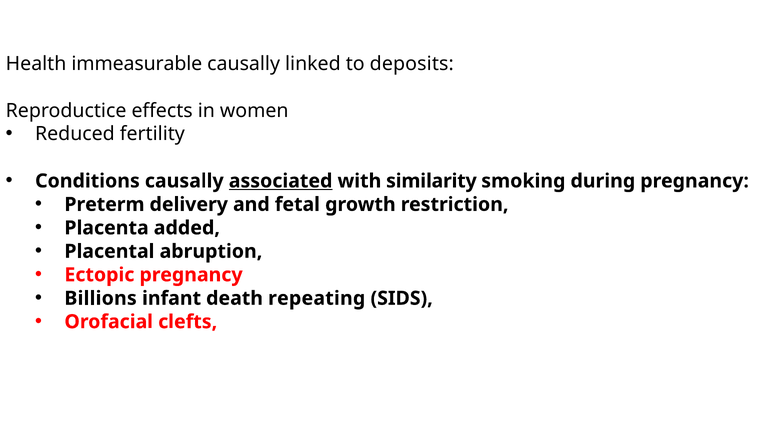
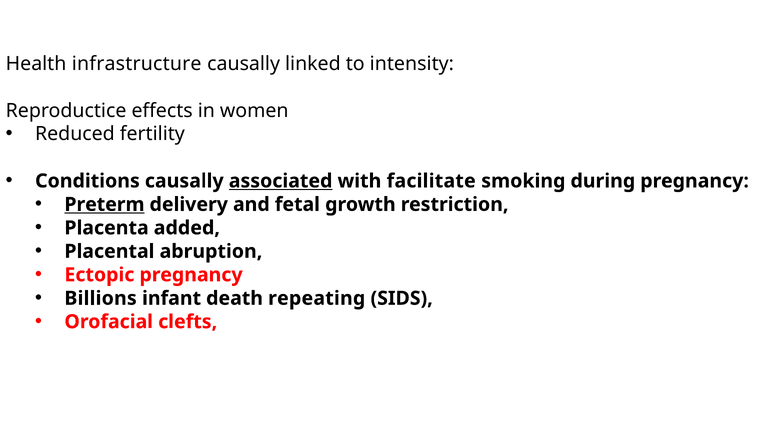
immeasurable: immeasurable -> infrastructure (137, 64)
deposits: deposits -> intensity (412, 64)
similarity: similarity -> facilitate (431, 181)
Preterm underline: none -> present (104, 204)
